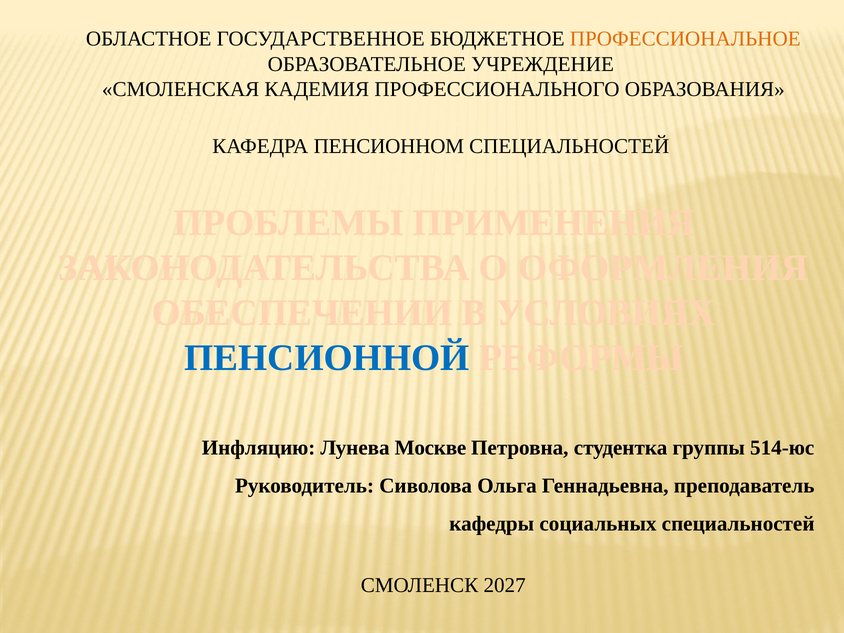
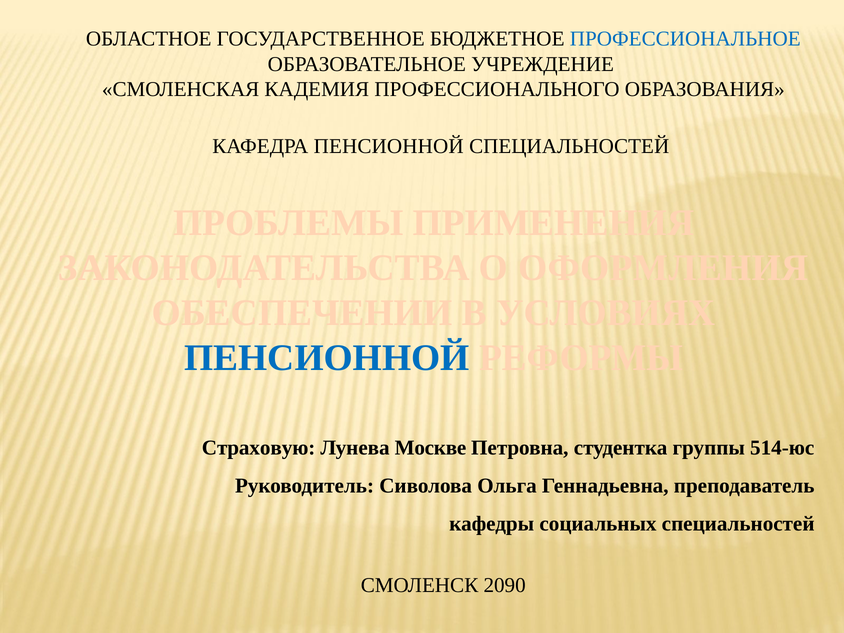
ПРОФЕССИОНАЛЬНОЕ colour: orange -> blue (685, 39)
КАФЕДРА ПЕНСИОННОМ: ПЕНСИОННОМ -> ПЕНСИОННОЙ (389, 146)
Инфляцию: Инфляцию -> Страховую (259, 448)
2027: 2027 -> 2090 (505, 585)
